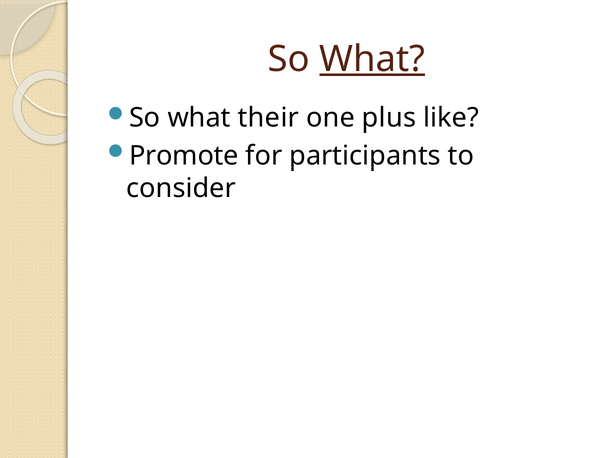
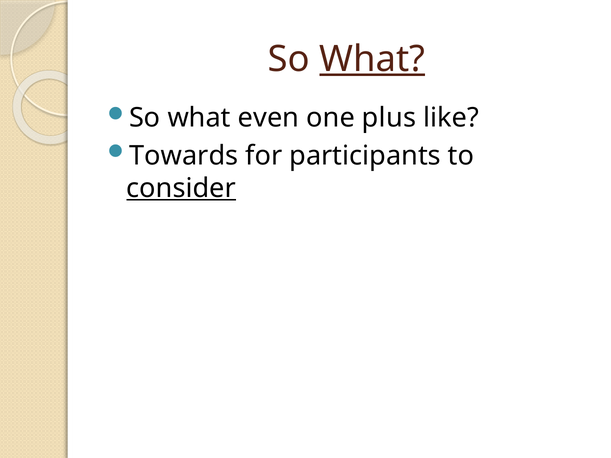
their: their -> even (269, 118)
Promote: Promote -> Towards (184, 156)
consider underline: none -> present (181, 188)
